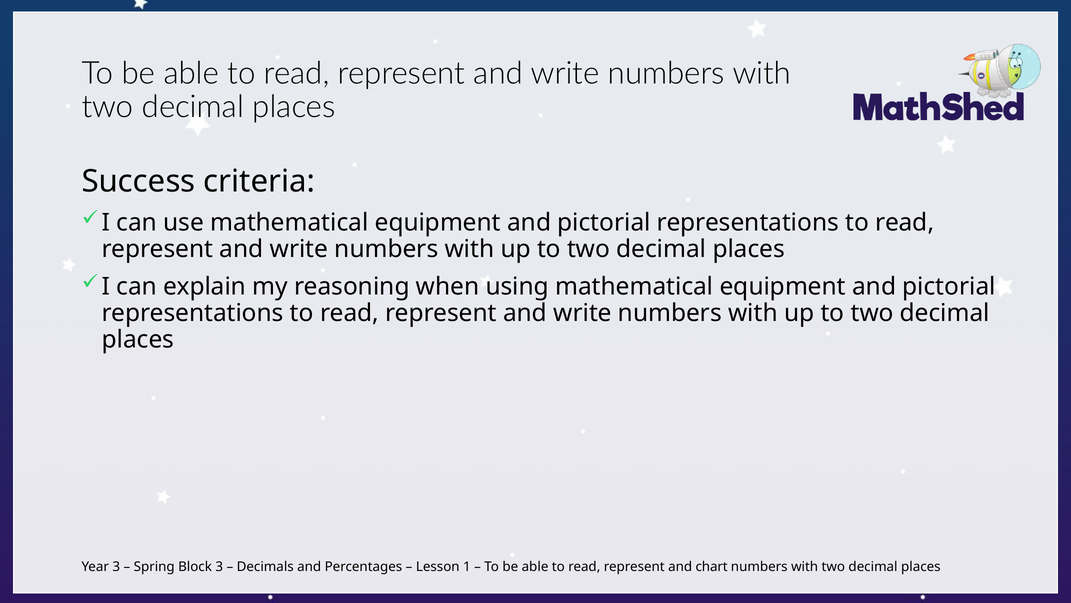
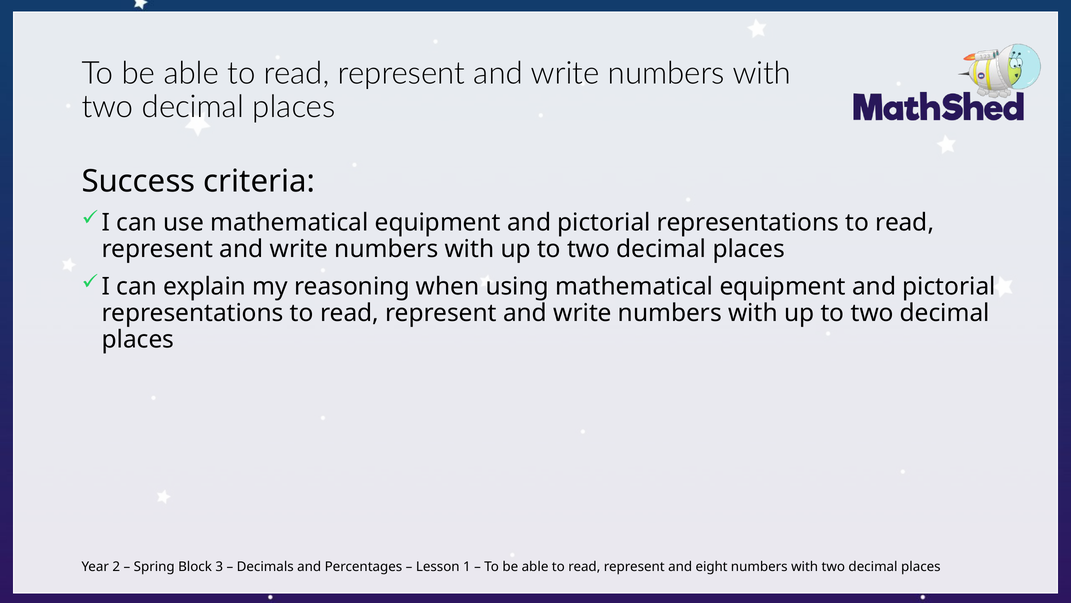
Year 3: 3 -> 2 (116, 566)
chart: chart -> eight (712, 566)
